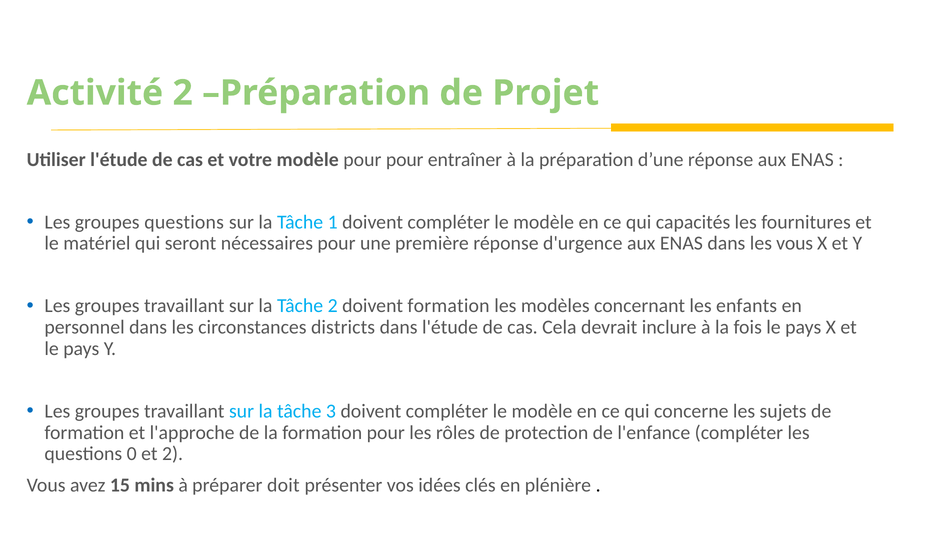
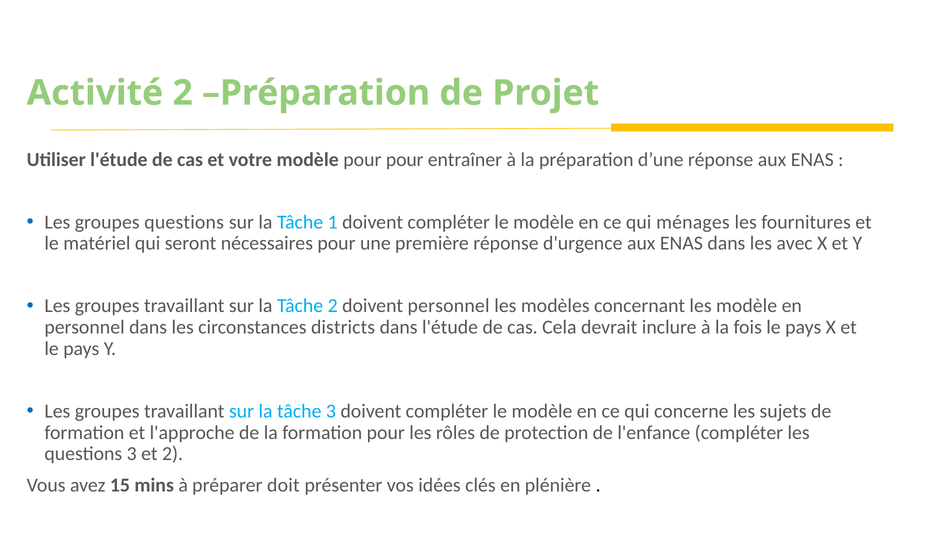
capacités: capacités -> ménages (693, 222)
les vous: vous -> avec (795, 243)
doivent formation: formation -> personnel (449, 306)
les enfants: enfants -> modèle (747, 306)
questions 0: 0 -> 3 (132, 454)
